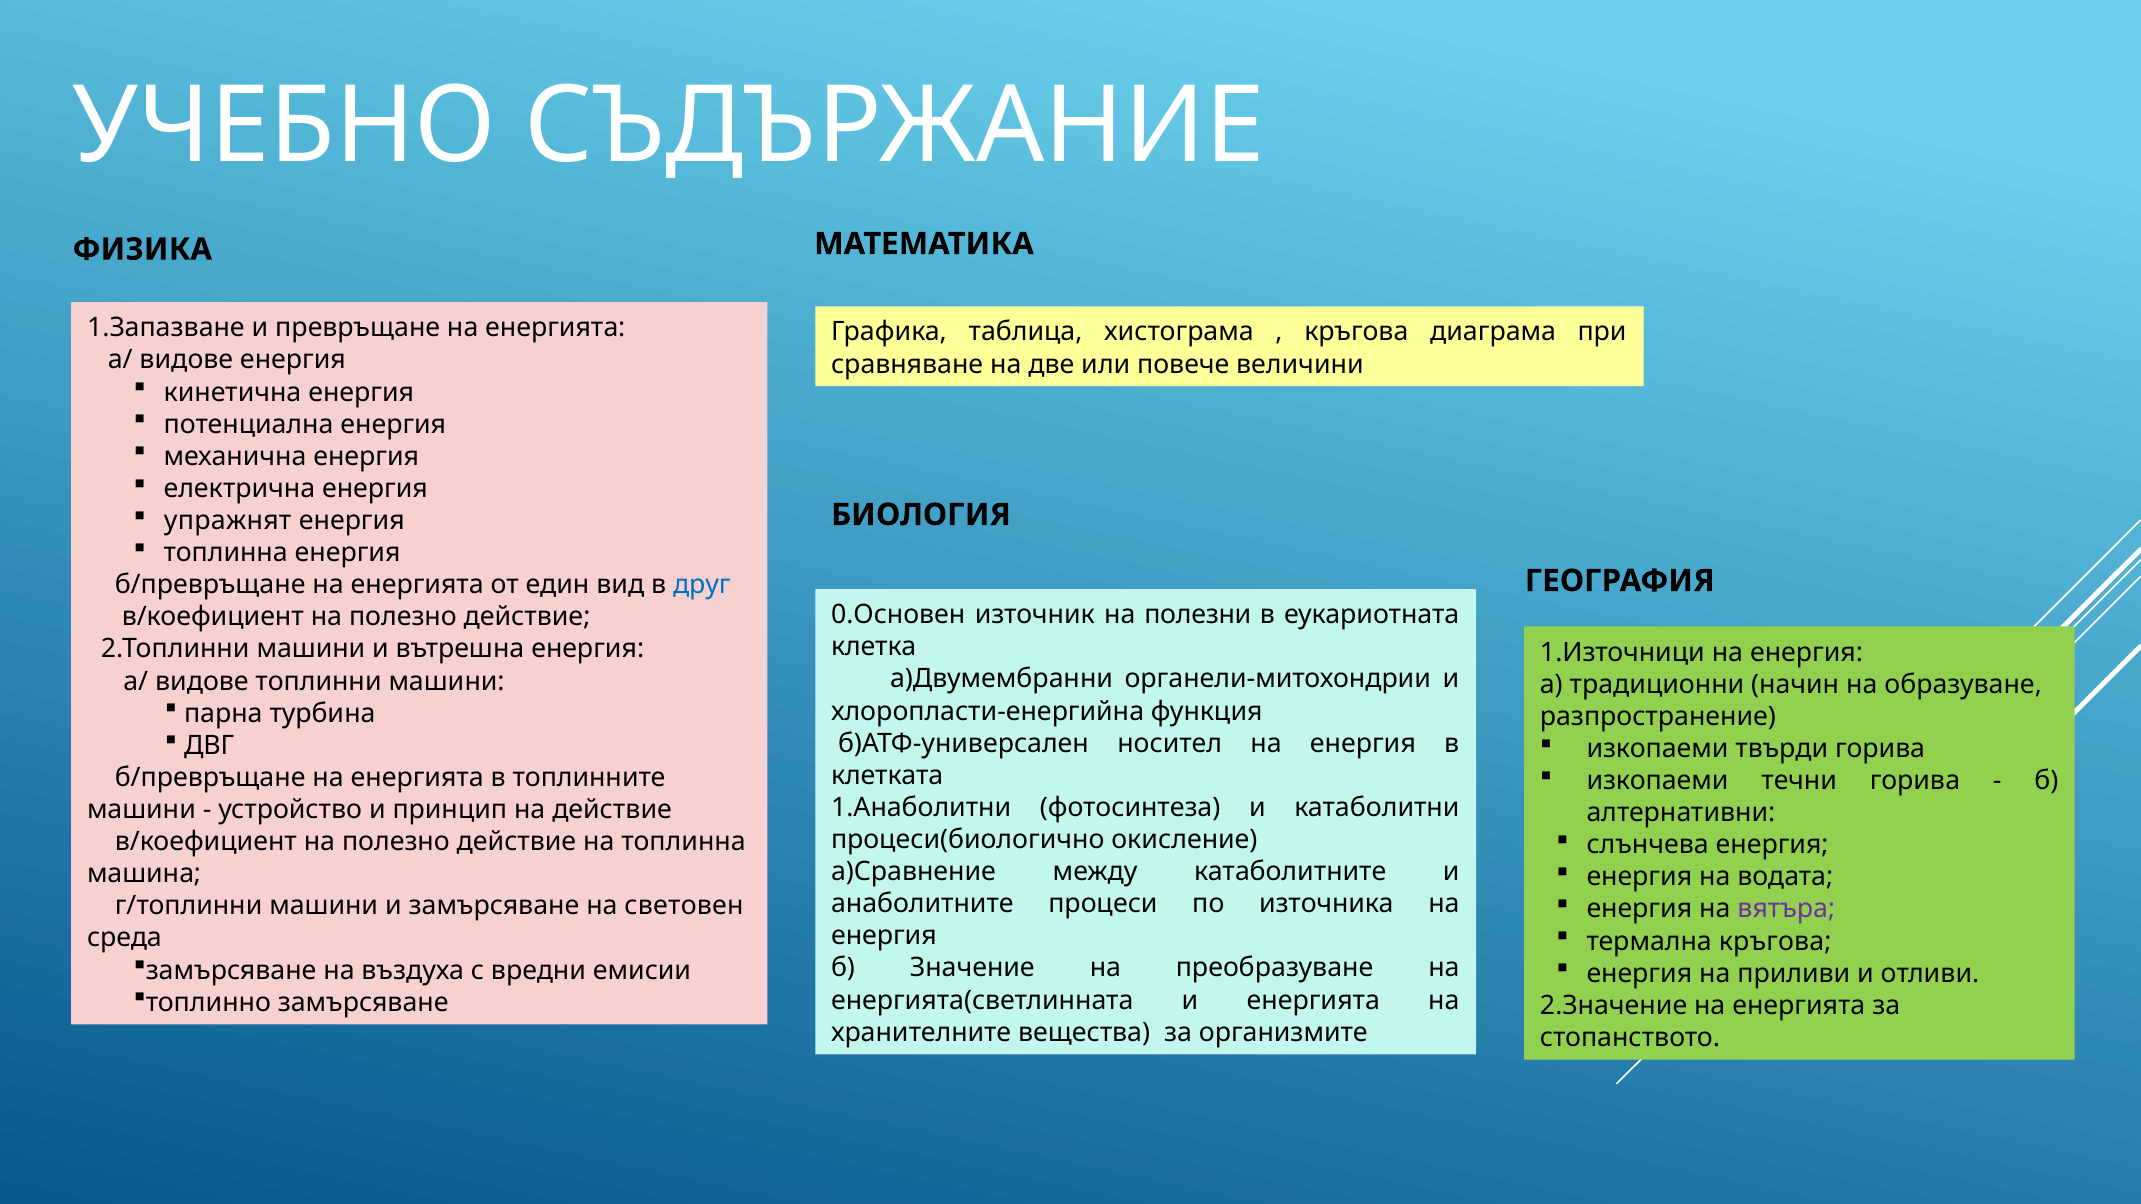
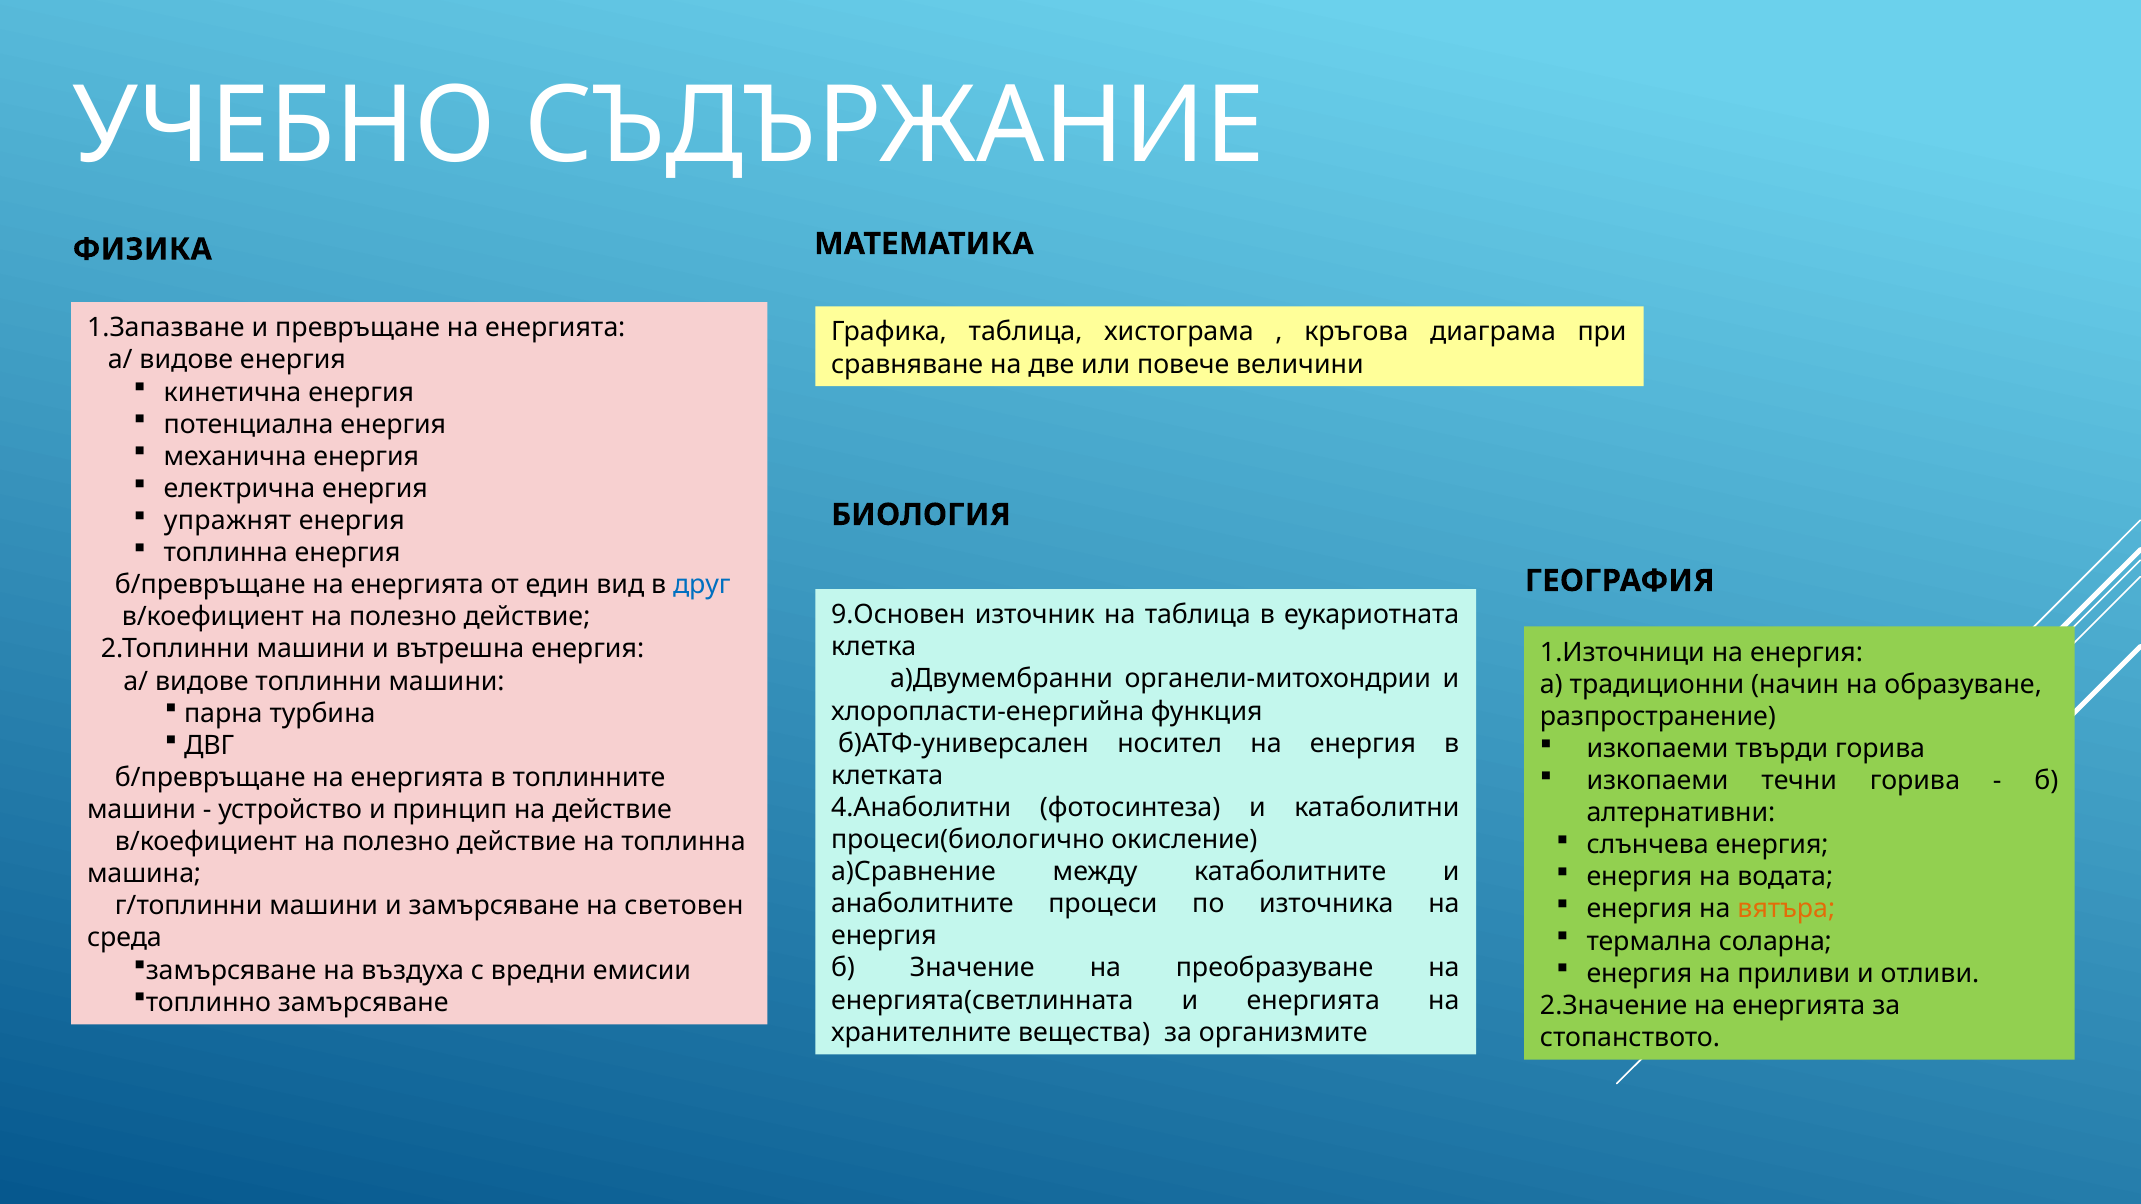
0.Основен: 0.Основен -> 9.Основен (898, 615)
на полезни: полезни -> таблица (1198, 615)
1.Анаболитни: 1.Анаболитни -> 4.Анаболитни (921, 808)
вятъра colour: purple -> orange (1786, 909)
термална кръгова: кръгова -> соларна (1775, 941)
